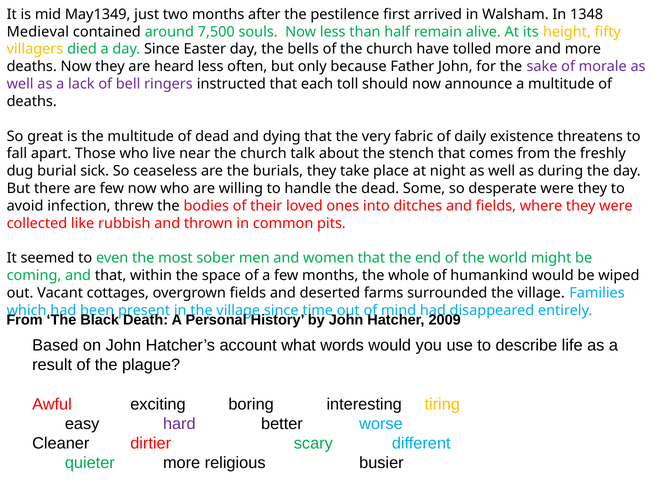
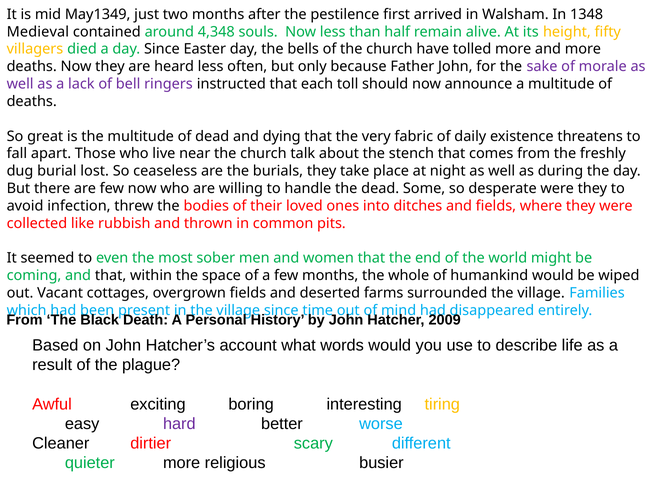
7,500: 7,500 -> 4,348 (216, 32)
sick: sick -> lost (95, 171)
